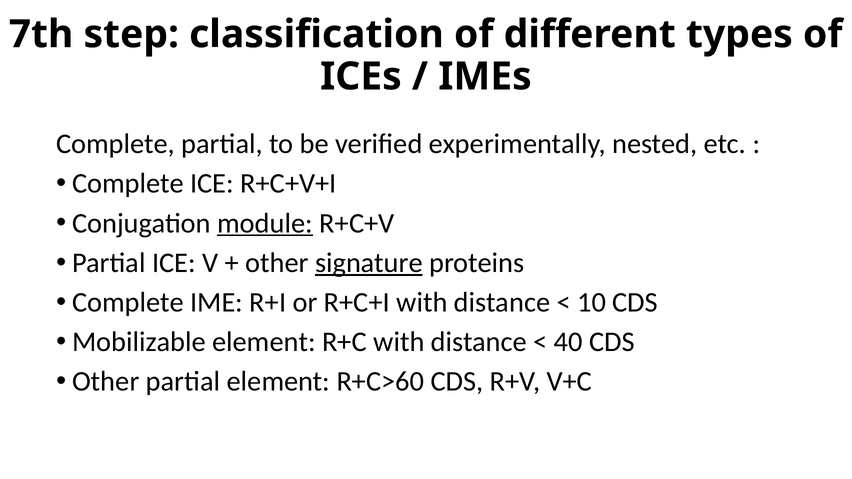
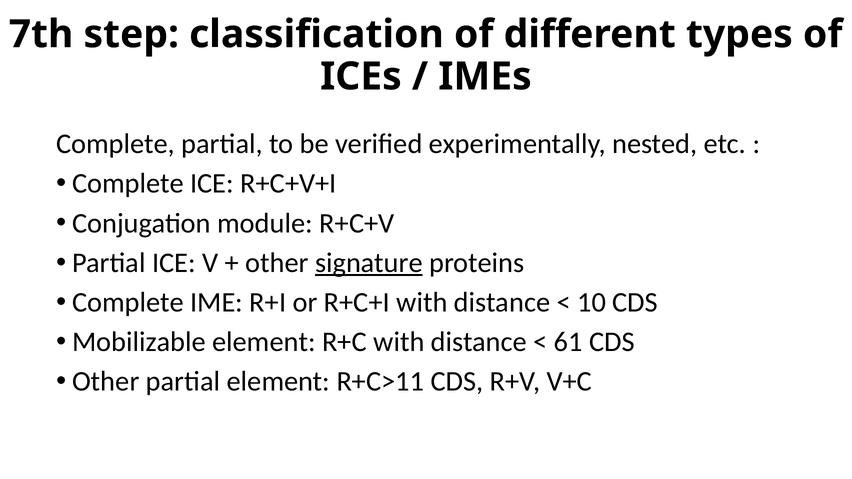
module underline: present -> none (265, 223)
40: 40 -> 61 (568, 342)
R+C>60: R+C>60 -> R+C>11 (380, 382)
